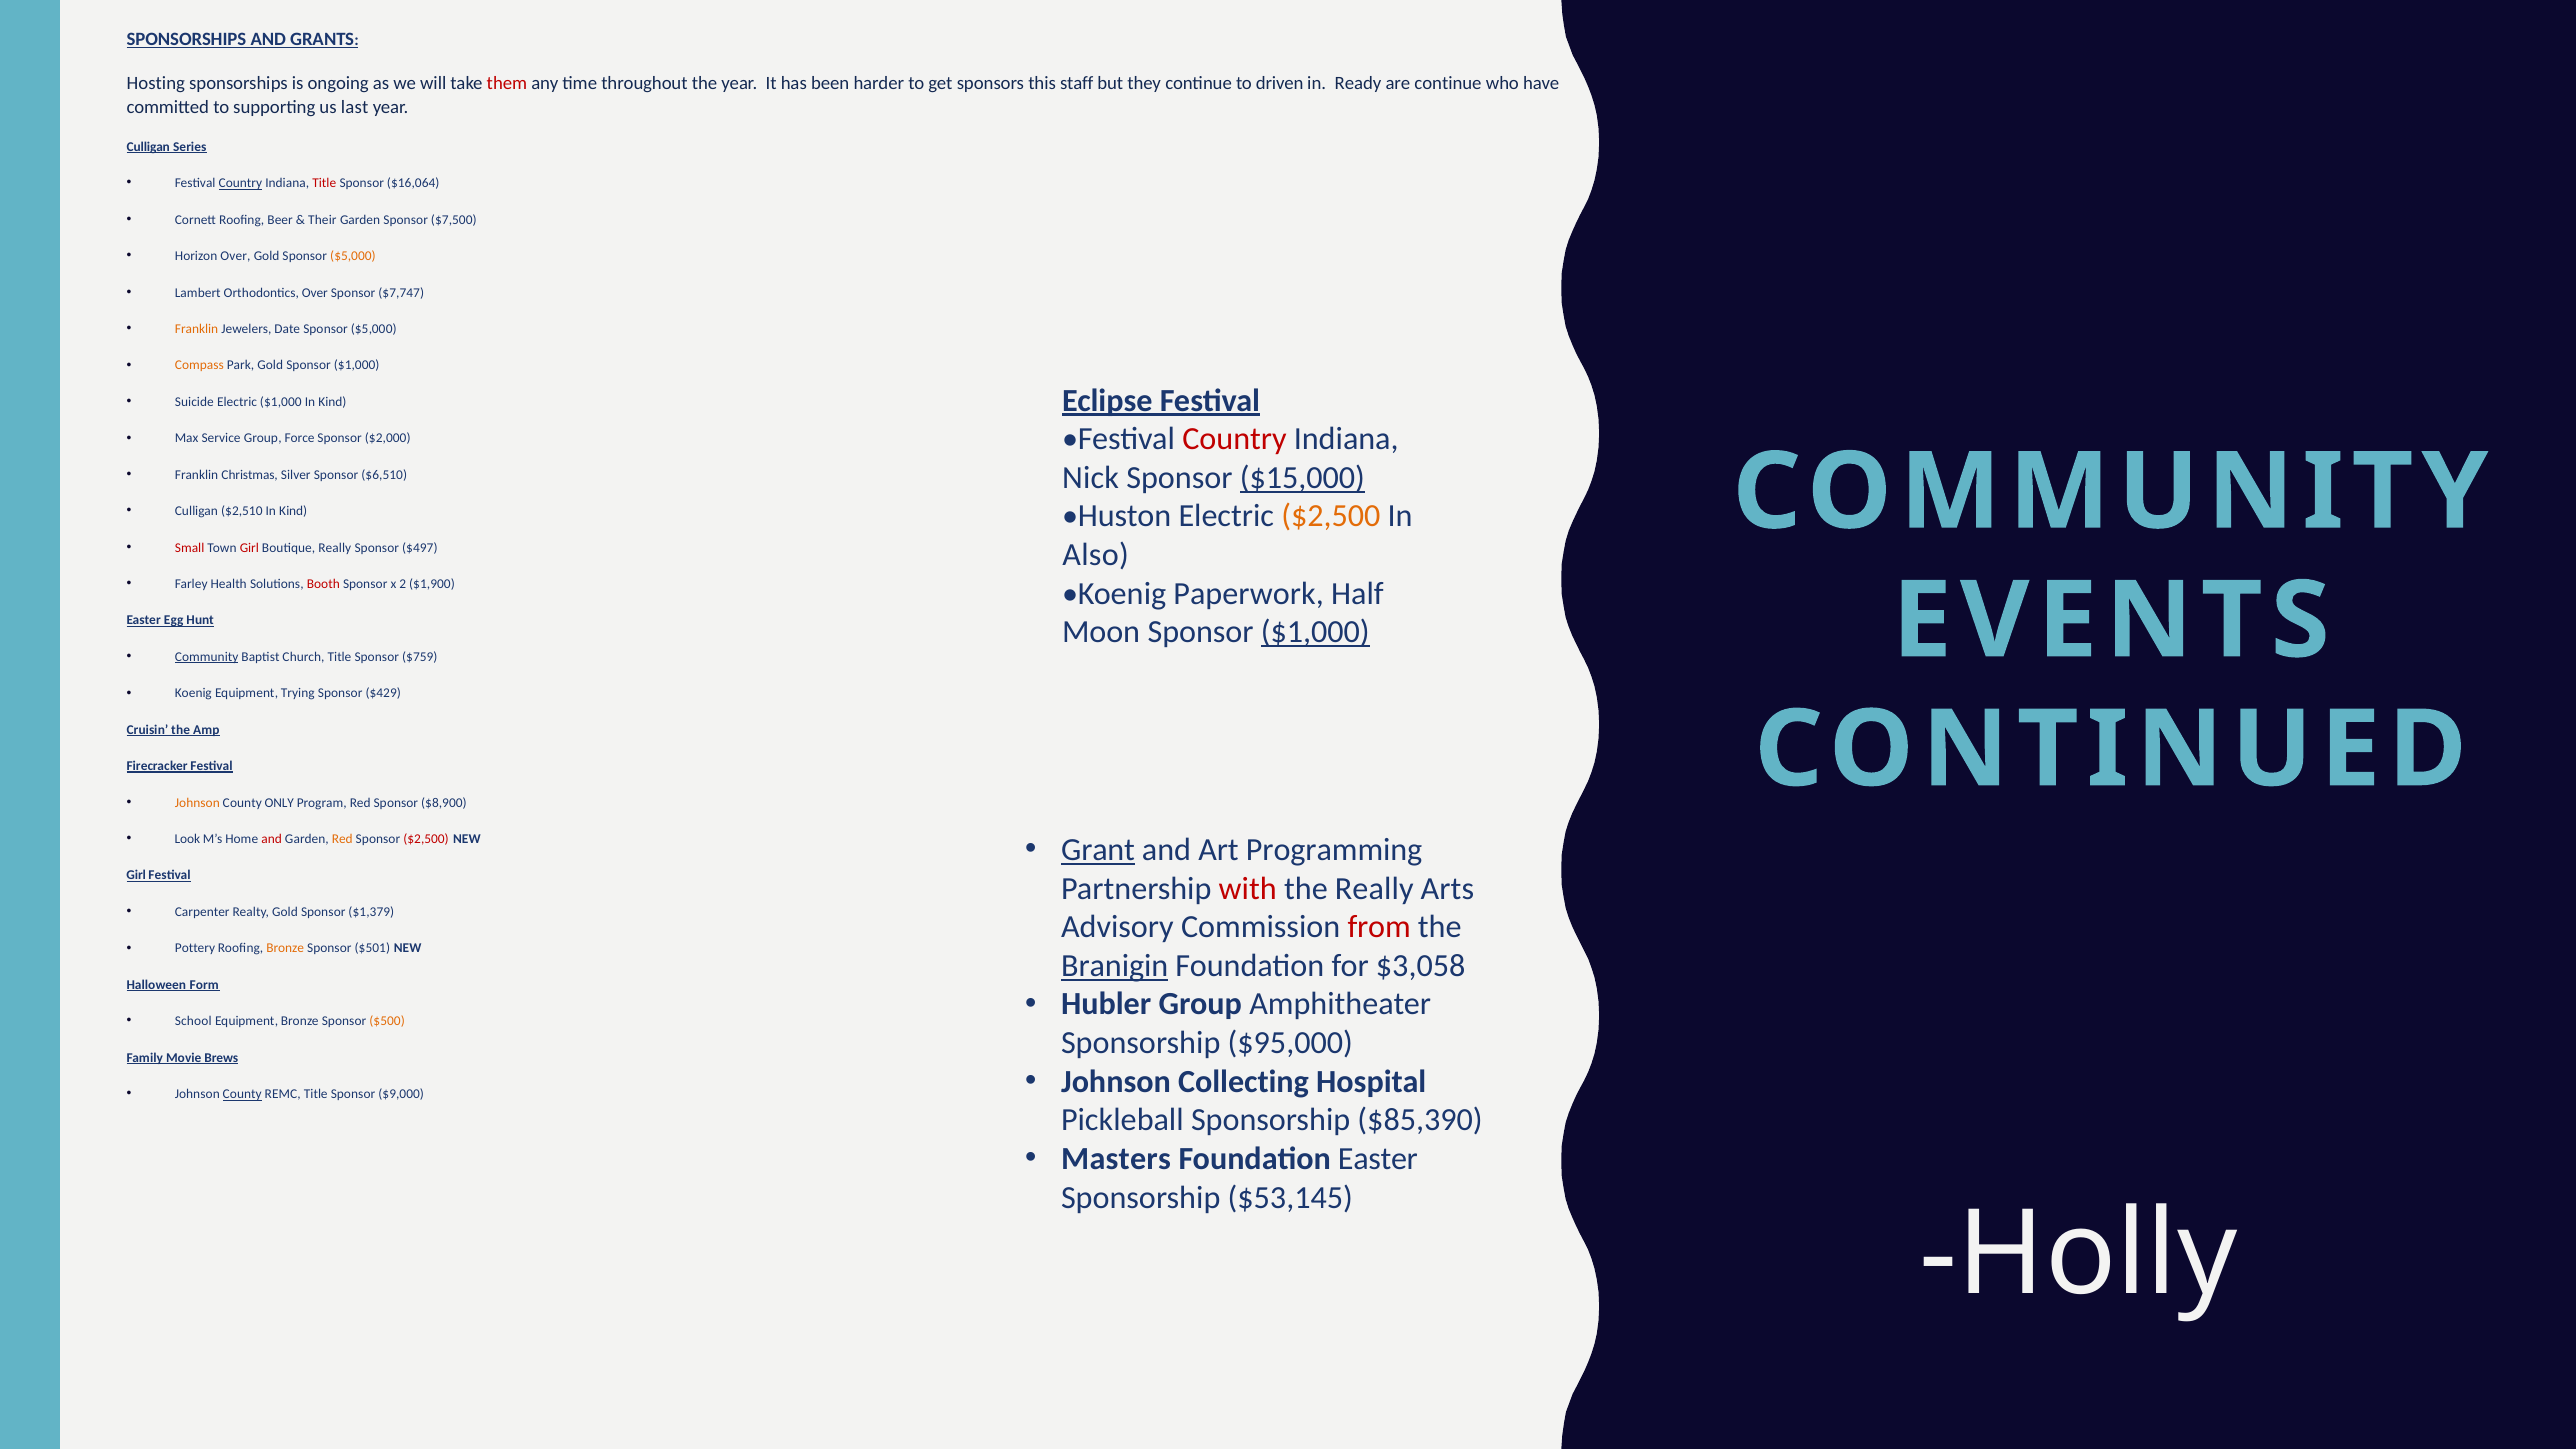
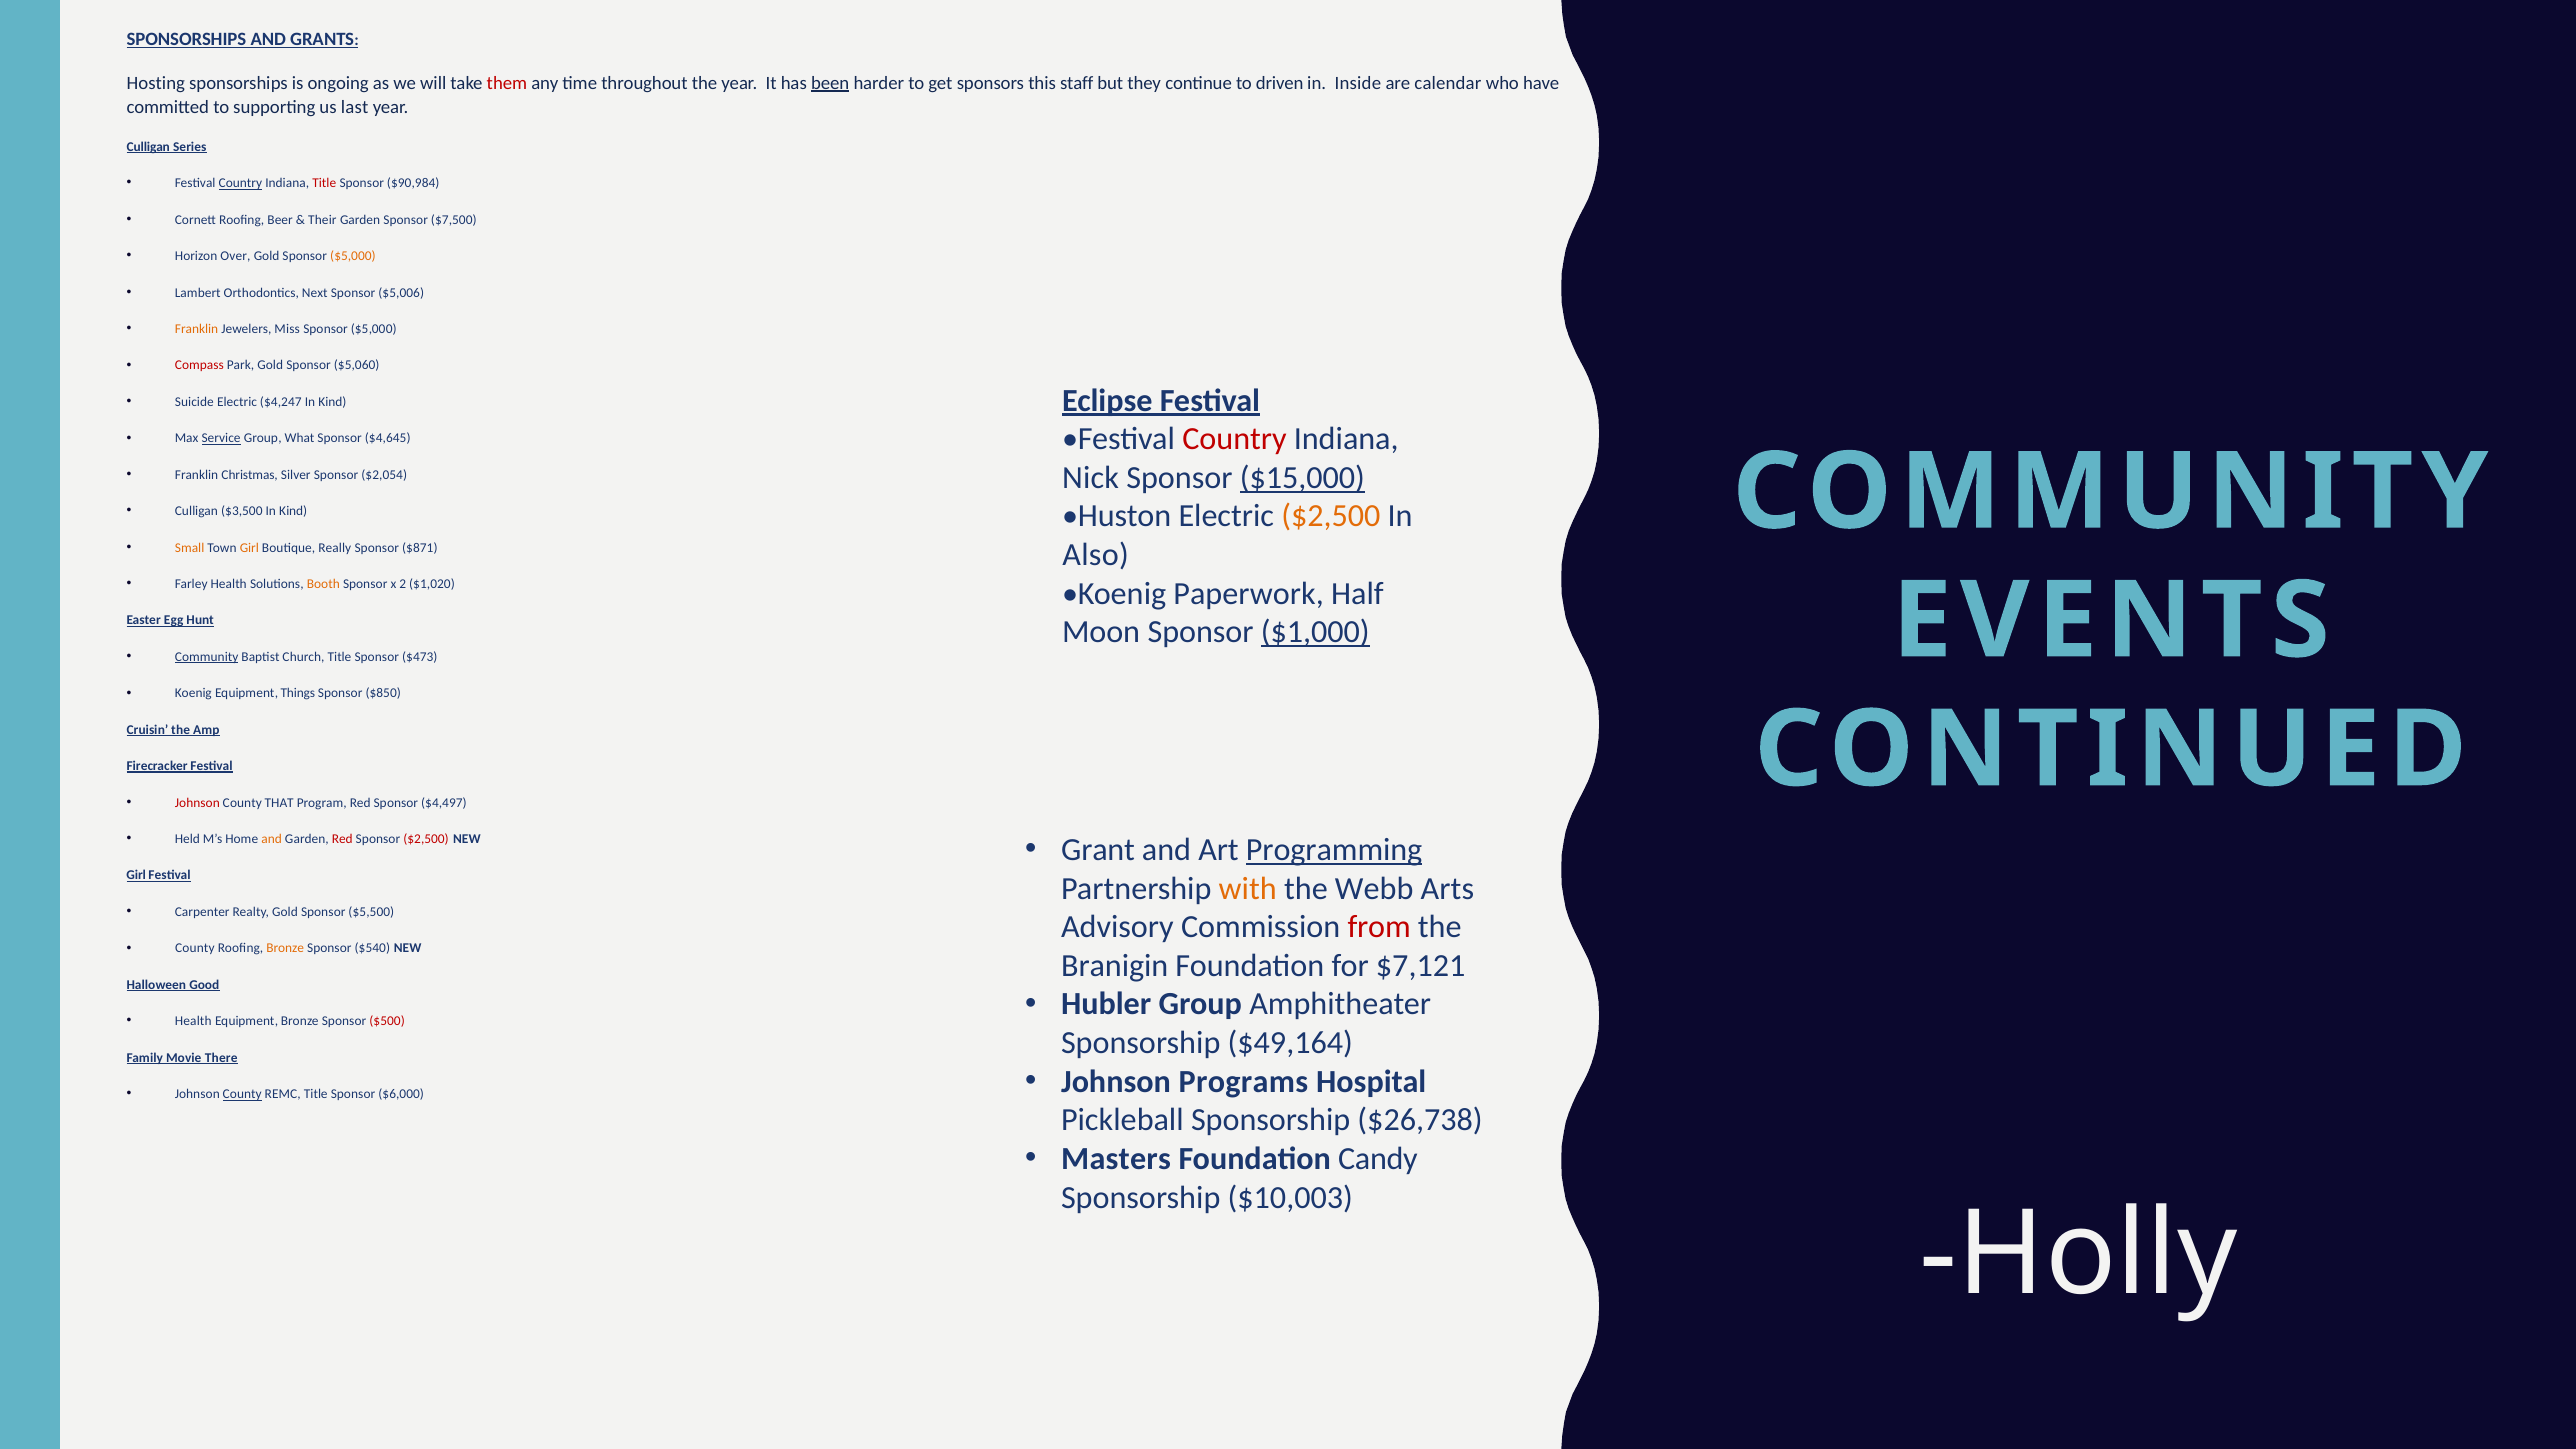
been underline: none -> present (830, 83)
Ready: Ready -> Inside (1358, 83)
are continue: continue -> calendar (1448, 83)
$16,064: $16,064 -> $90,984 (413, 183)
Orthodontics Over: Over -> Next (315, 293)
$7,747: $7,747 -> $5,006 (401, 293)
Date: Date -> Miss (287, 329)
Compass colour: orange -> red (199, 365)
Gold Sponsor $1,000: $1,000 -> $5,060 (357, 365)
Electric $1,000: $1,000 -> $4,247 (281, 402)
Service underline: none -> present (221, 438)
Force: Force -> What (300, 438)
$2,000: $2,000 -> $4,645 (388, 438)
$6,510: $6,510 -> $2,054 (384, 475)
$2,510: $2,510 -> $3,500 (242, 511)
Small colour: red -> orange (190, 548)
Girl colour: red -> orange (249, 548)
$497: $497 -> $871 (420, 548)
Booth colour: red -> orange (323, 584)
$1,900: $1,900 -> $1,020 (432, 584)
$759: $759 -> $473 (420, 657)
Trying: Trying -> Things (298, 693)
$429: $429 -> $850 (383, 693)
Johnson colour: orange -> red (197, 803)
ONLY: ONLY -> THAT (279, 803)
$8,900: $8,900 -> $4,497 (444, 803)
Look: Look -> Held (187, 839)
and colour: red -> orange (272, 839)
Red colour: orange -> red (342, 839)
Grant underline: present -> none (1098, 850)
Programming underline: none -> present (1334, 850)
with colour: red -> orange (1248, 888)
the Really: Really -> Webb (1374, 888)
$1,379: $1,379 -> $5,500 (371, 912)
Pottery: Pottery -> County (195, 948)
$501: $501 -> $540 (372, 948)
Branigin underline: present -> none (1115, 966)
$3,058: $3,058 -> $7,121 (1421, 966)
Form: Form -> Good (204, 985)
School: School -> Health (193, 1021)
$500 colour: orange -> red (387, 1021)
$95,000: $95,000 -> $49,164 (1290, 1043)
Brews: Brews -> There (221, 1058)
Collecting: Collecting -> Programs (1243, 1082)
$9,000: $9,000 -> $6,000 (401, 1094)
$85,390: $85,390 -> $26,738 (1420, 1120)
Foundation Easter: Easter -> Candy (1378, 1159)
$53,145: $53,145 -> $10,003 (1290, 1198)
